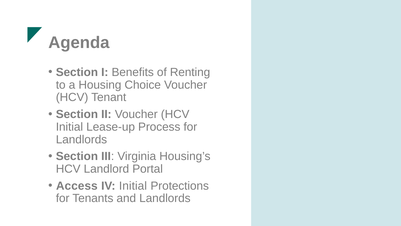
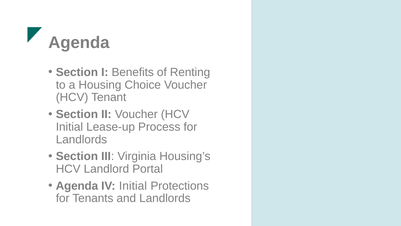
Access: Access -> Agenda (77, 185)
